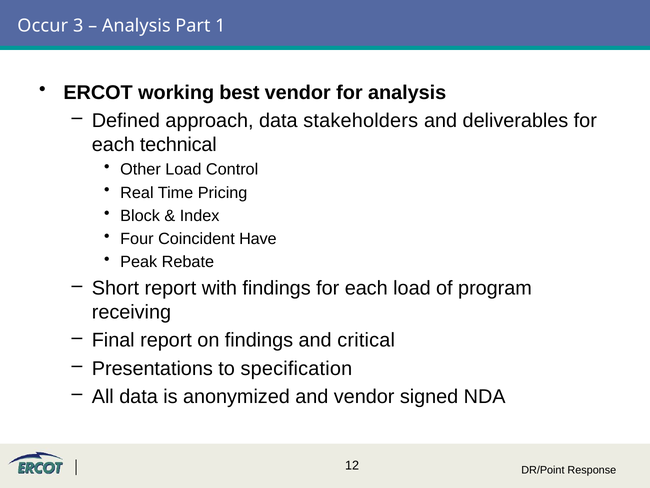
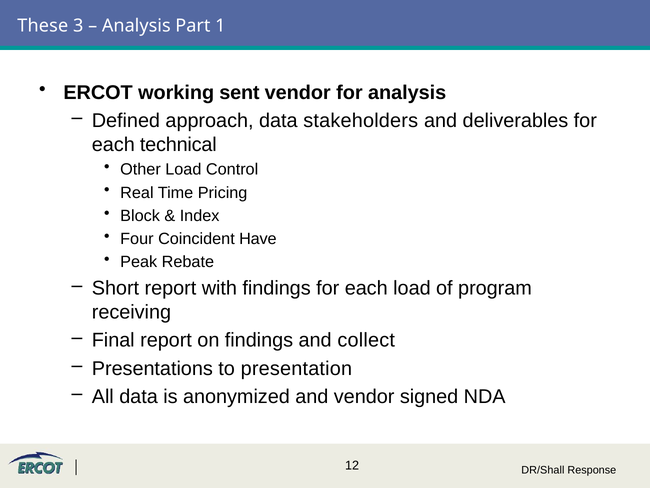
Occur: Occur -> These (43, 26)
best: best -> sent (239, 92)
critical: critical -> collect (366, 340)
specification: specification -> presentation (296, 368)
DR/Point: DR/Point -> DR/Shall (543, 470)
